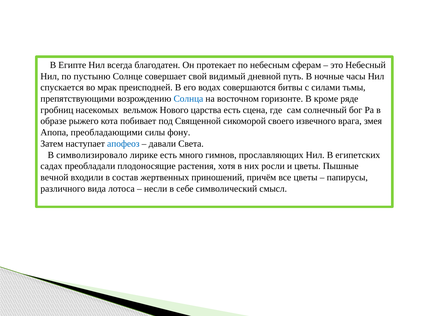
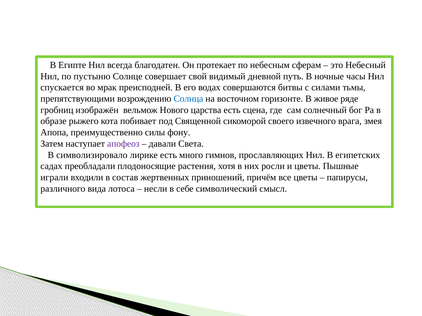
кроме: кроме -> живое (326, 99)
насекомых: насекомых -> изображён (97, 110)
преобладающими: преобладающими -> преимущественно (107, 133)
апофеоз colour: blue -> purple (123, 144)
вечной: вечной -> играли (54, 178)
